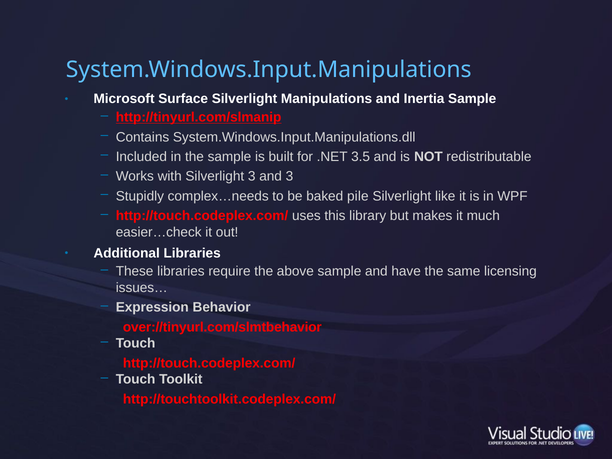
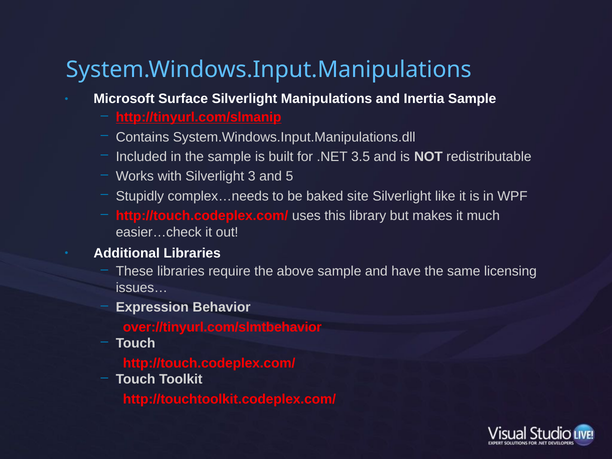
and 3: 3 -> 5 (289, 176)
pile: pile -> site (358, 196)
